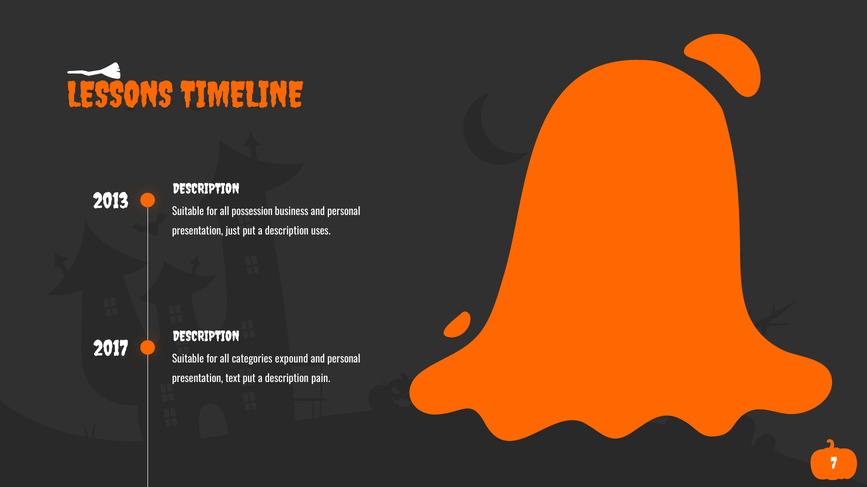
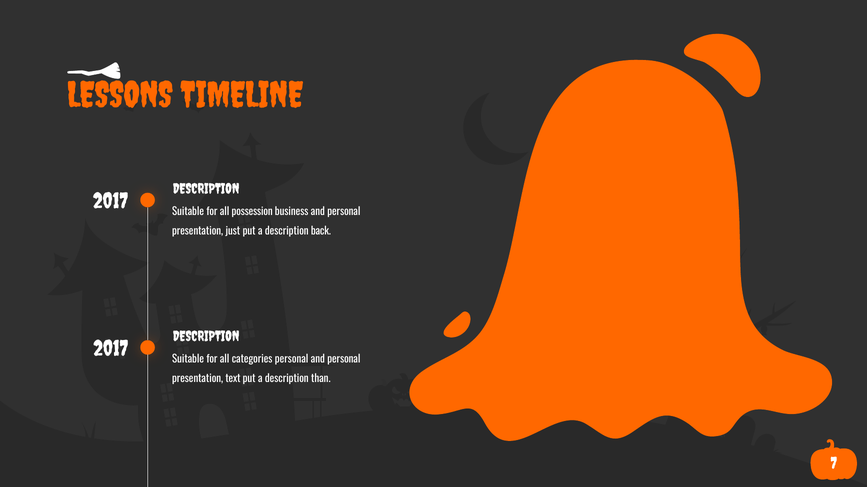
2013: 2013 -> 2017 (111, 202)
uses: uses -> back (321, 232)
categories expound: expound -> personal (292, 360)
pain: pain -> than (321, 379)
